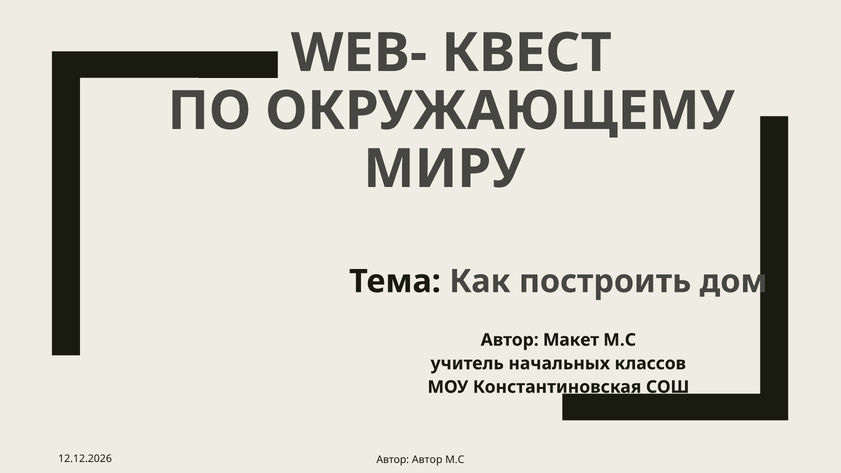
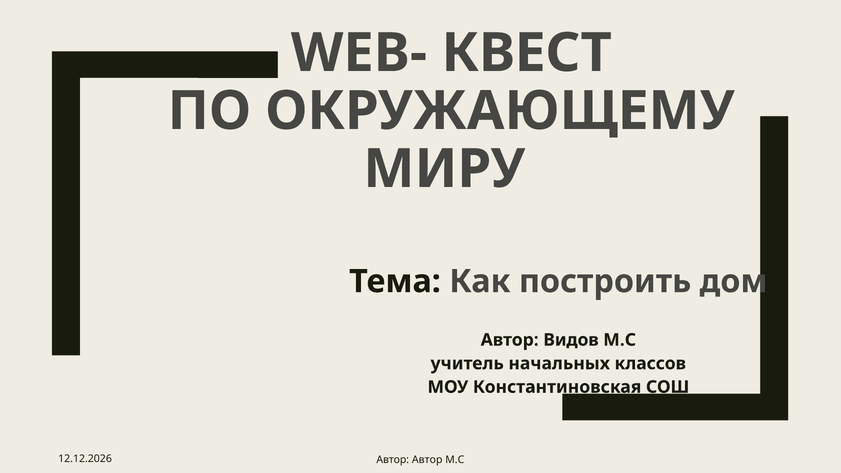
Макет: Макет -> Видов (571, 340)
